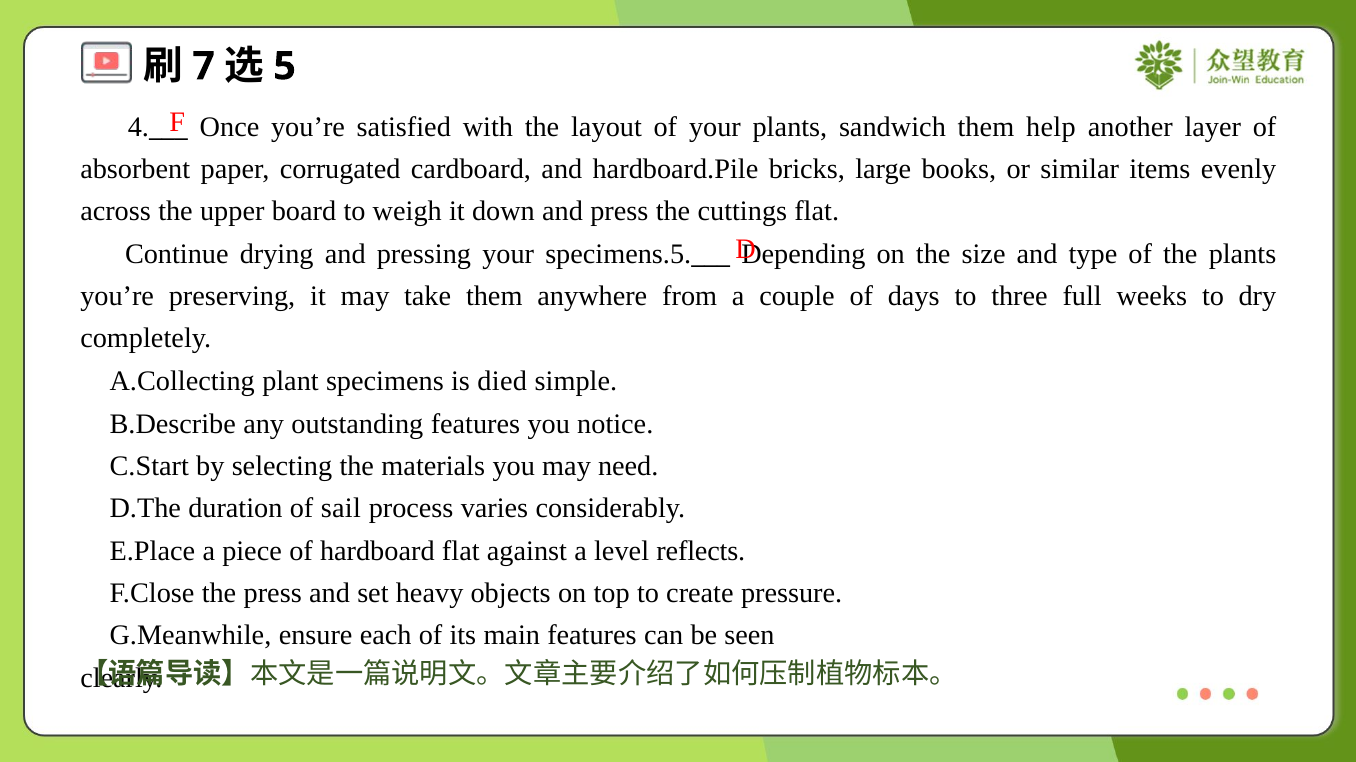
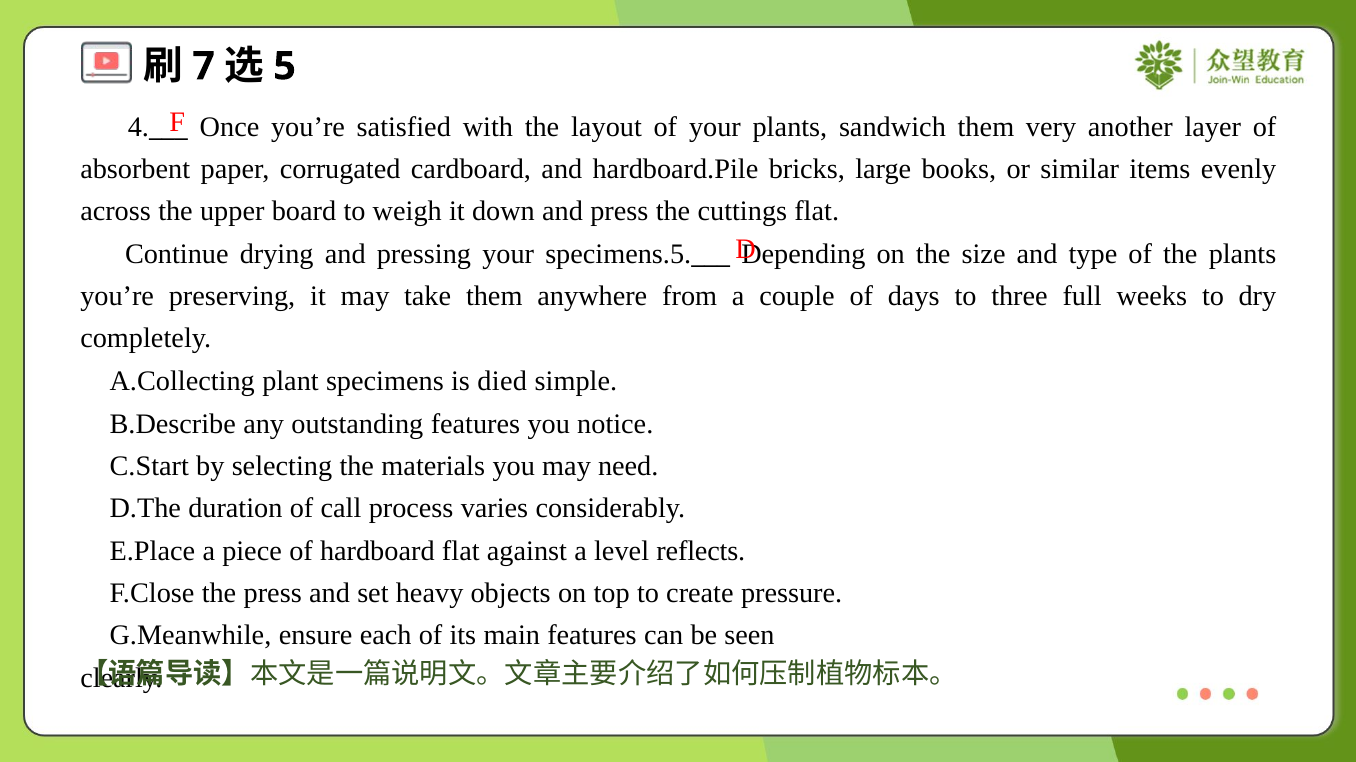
help: help -> very (1051, 127)
sail: sail -> call (341, 509)
